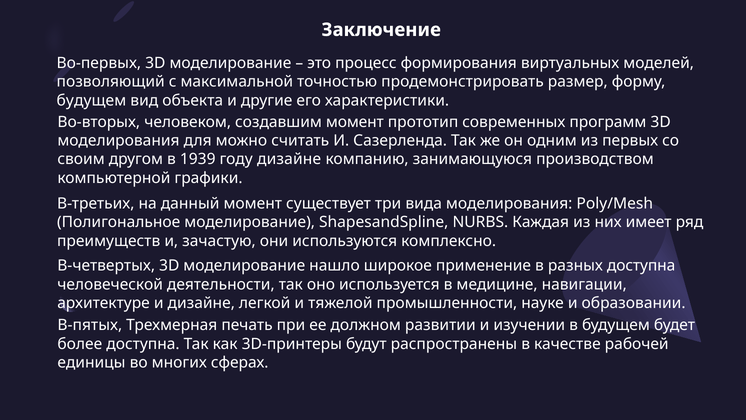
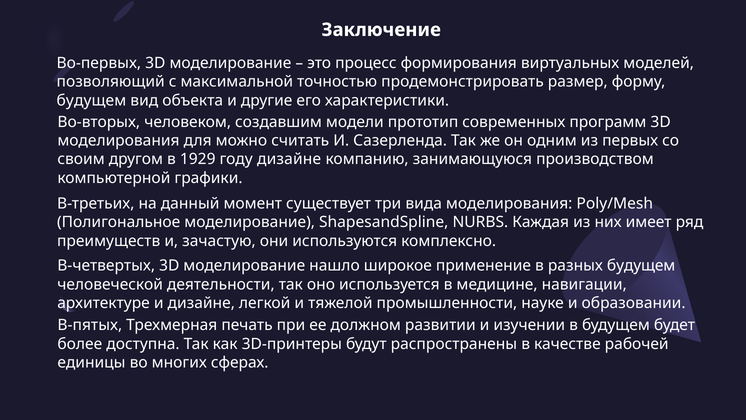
создавшим момент: момент -> модели (355, 122)
1939: 1939 -> 1929 (198, 159)
разных доступна: доступна -> будущем (641, 266)
